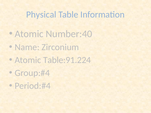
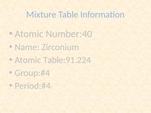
Physical: Physical -> Mixture (41, 15)
